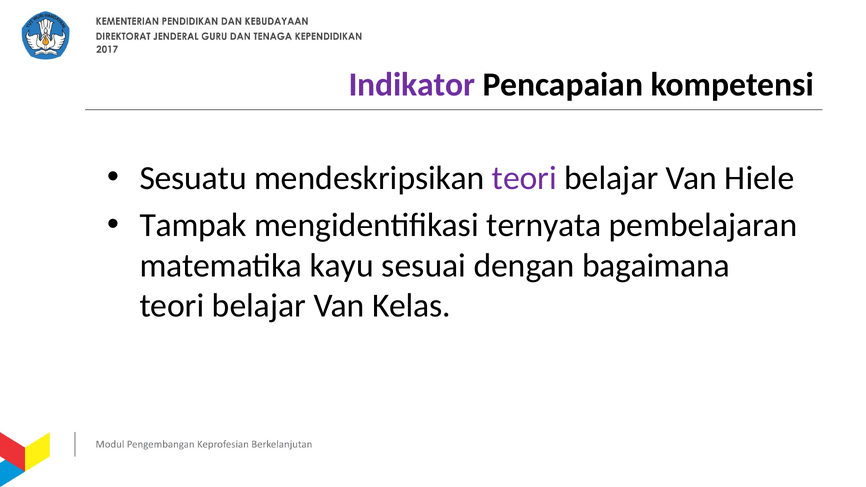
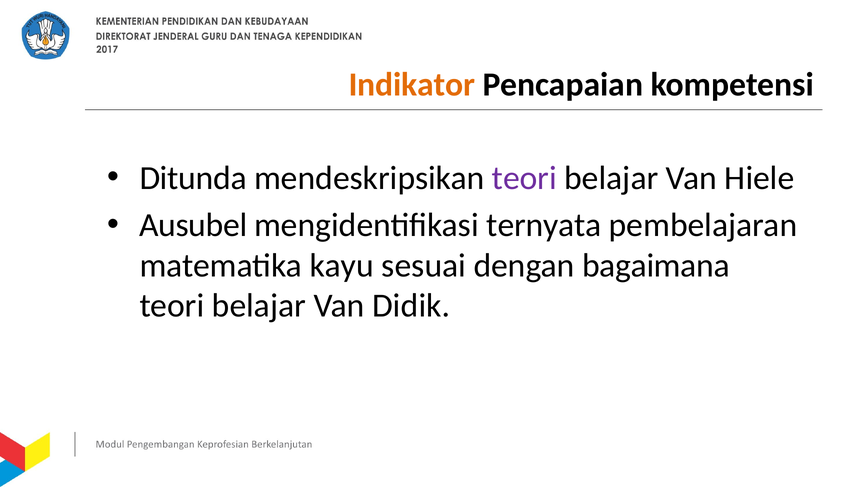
Indikator colour: purple -> orange (412, 85)
Sesuatu: Sesuatu -> Ditunda (193, 178)
Tampak: Tampak -> Ausubel (193, 225)
Kelas: Kelas -> Didik (411, 306)
